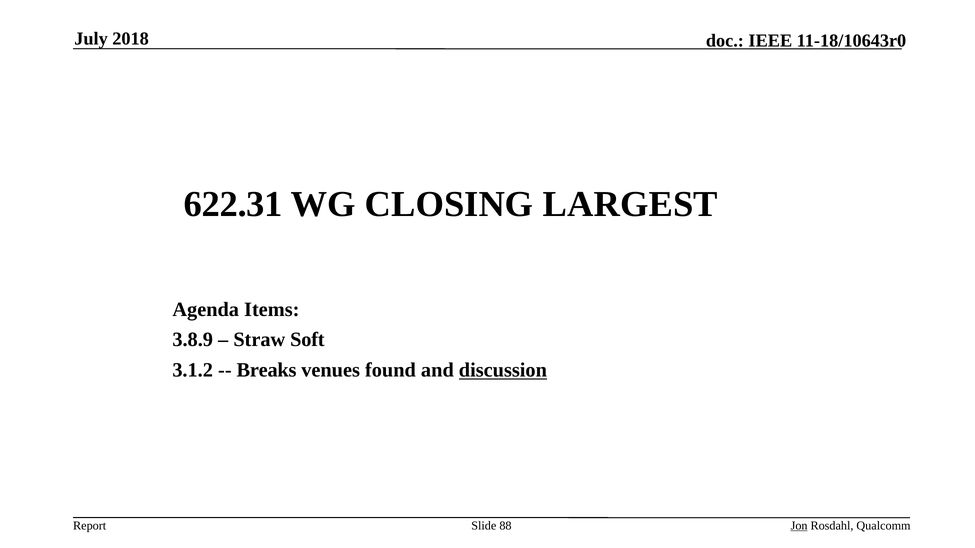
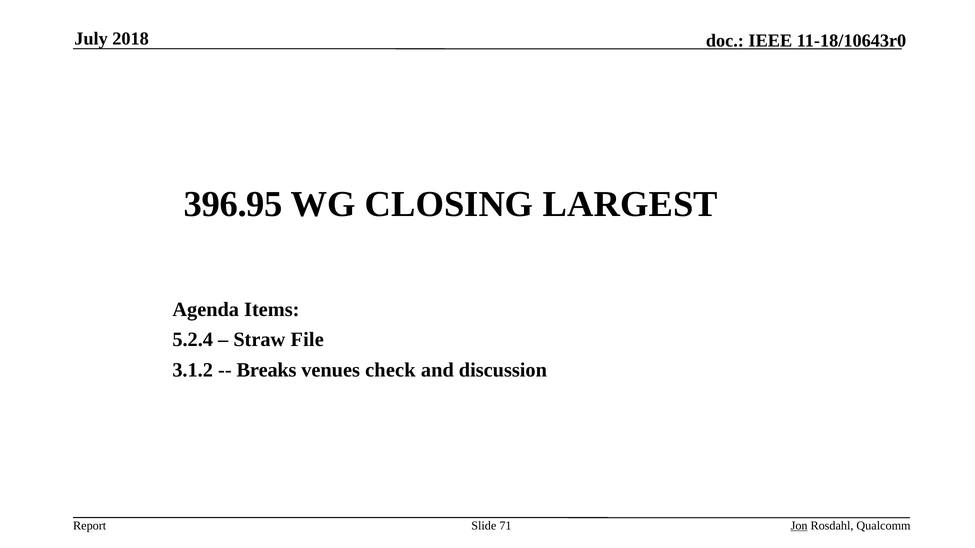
622.31: 622.31 -> 396.95 (233, 205)
3.8.9: 3.8.9 -> 5.2.4 (193, 340)
Soft: Soft -> File (307, 340)
found: found -> check (390, 371)
discussion underline: present -> none (503, 371)
88: 88 -> 71 (505, 526)
